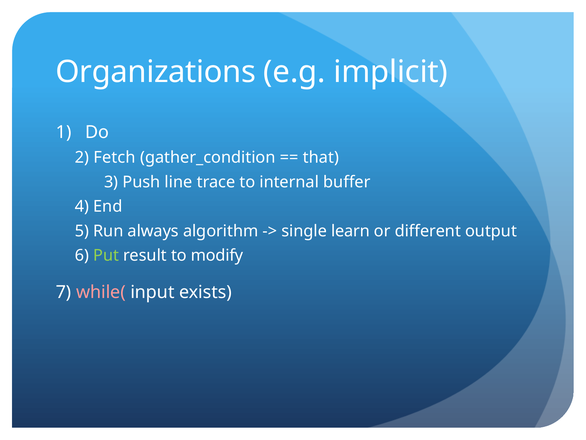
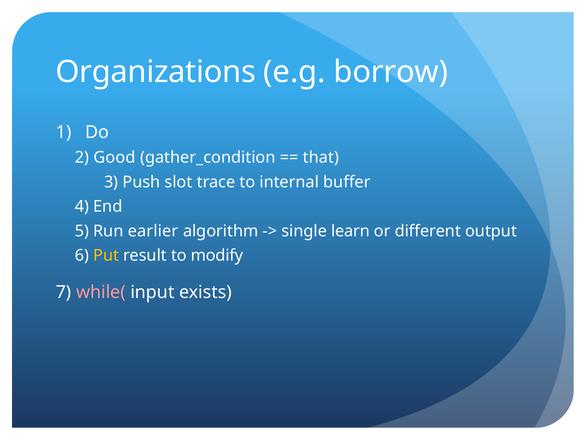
implicit: implicit -> borrow (391, 72)
Fetch: Fetch -> Good (115, 157)
line: line -> slot (178, 182)
always: always -> earlier (153, 231)
Put colour: light green -> yellow (106, 255)
